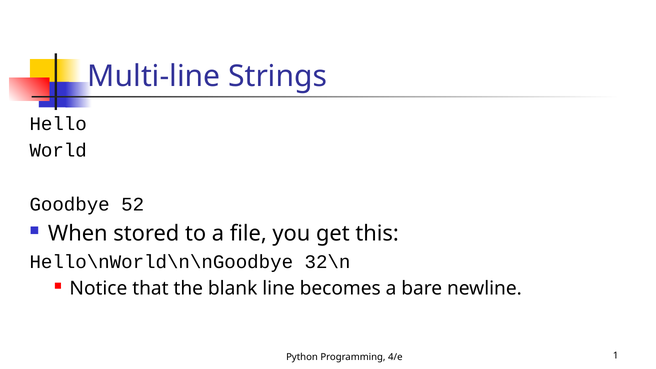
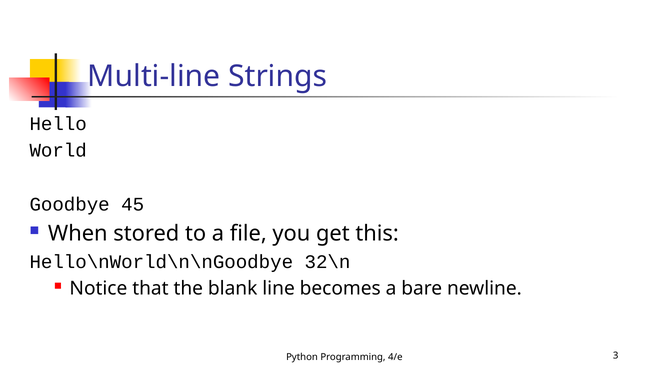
52: 52 -> 45 (133, 204)
1: 1 -> 3 (616, 356)
